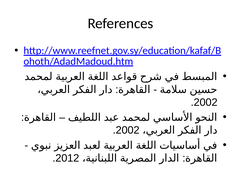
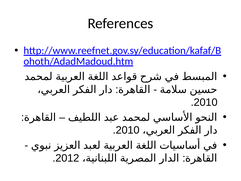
2002: 2002 -> 2010 (206, 102)
2002: 2002 -> 2010 (128, 130)
